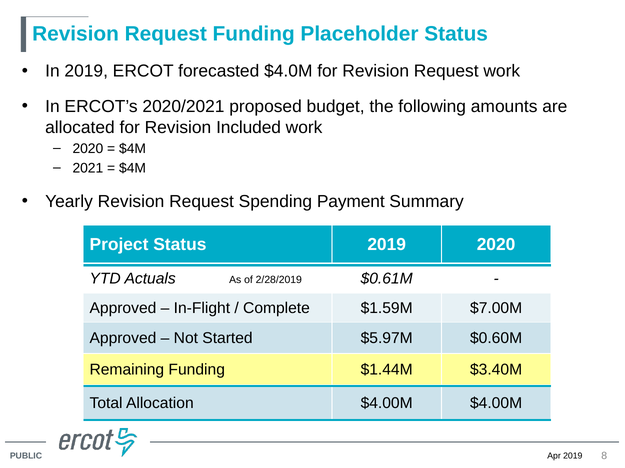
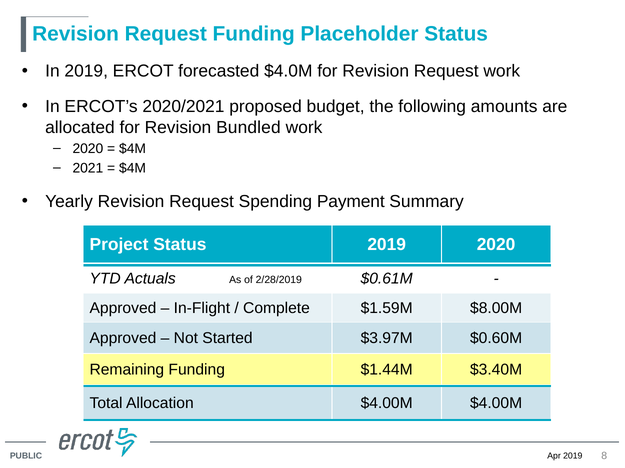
Included: Included -> Bundled (248, 128)
$7.00M: $7.00M -> $8.00M (496, 308)
$5.97M: $5.97M -> $3.97M (387, 339)
